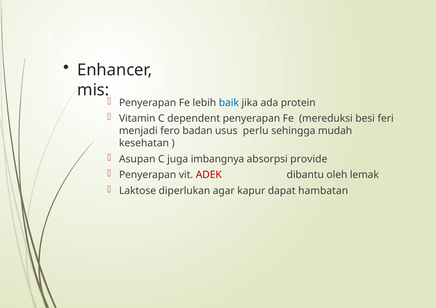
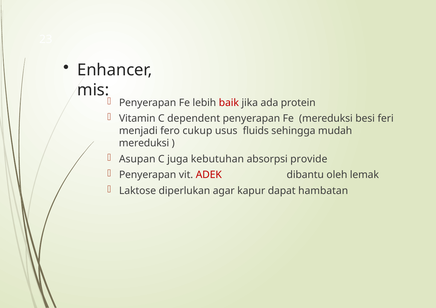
baik colour: blue -> red (229, 103)
badan: badan -> cukup (197, 131)
perlu: perlu -> fluids (256, 131)
kesehatan: kesehatan -> mereduksi (144, 143)
imbangnya: imbangnya -> kebutuhan (217, 159)
